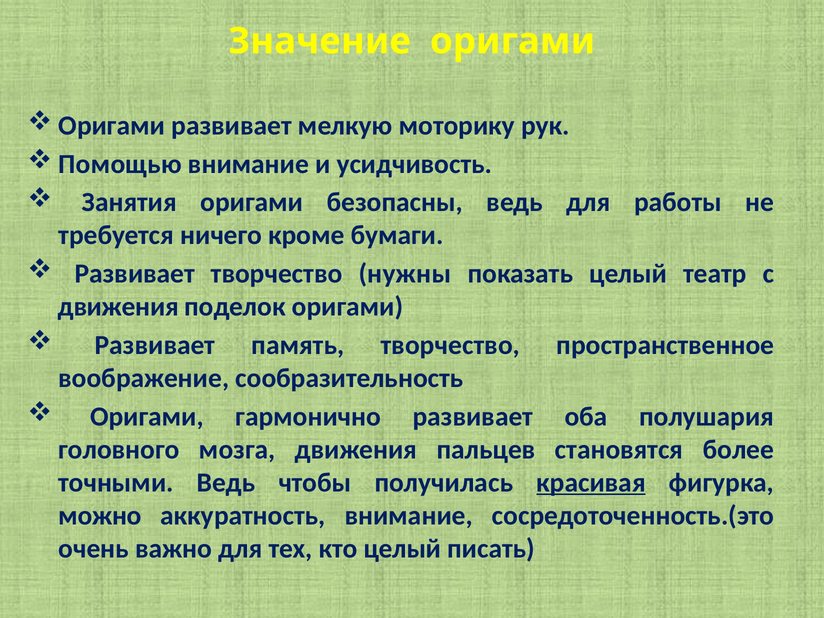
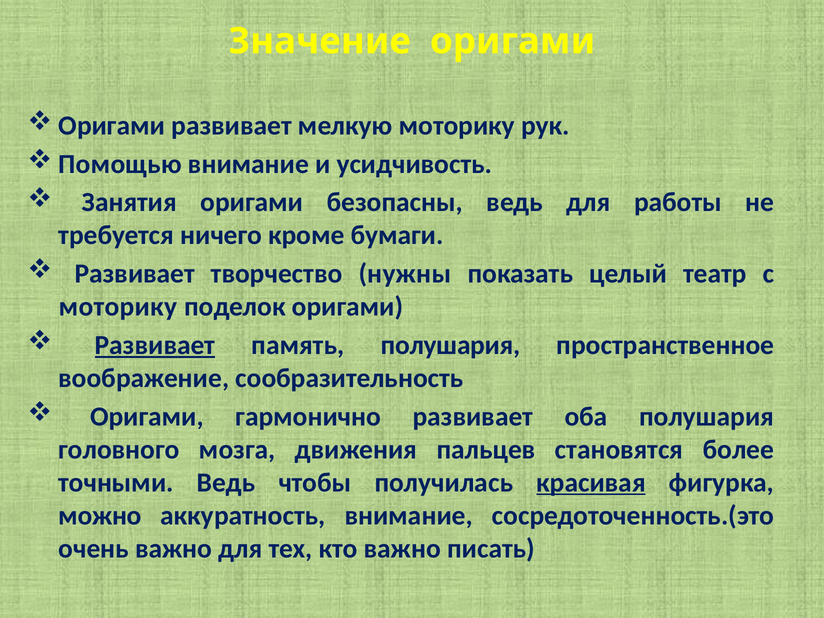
движения: движения -> моторику (118, 307)
Развивает underline: none -> present (155, 345)
память творчество: творчество -> полушария (450, 345)
кто целый: целый -> важно (402, 548)
